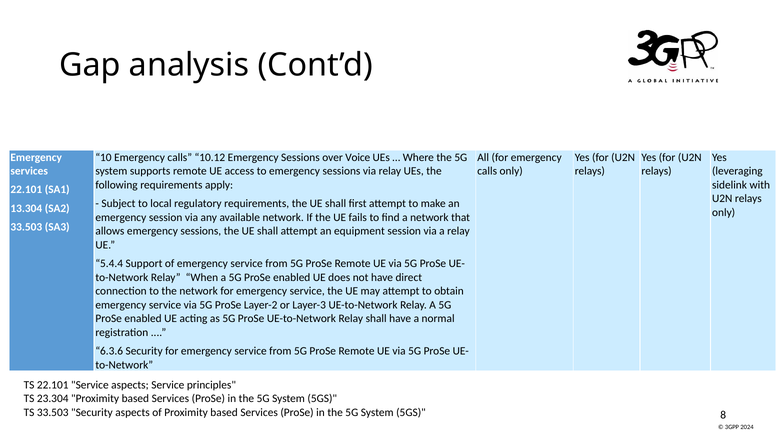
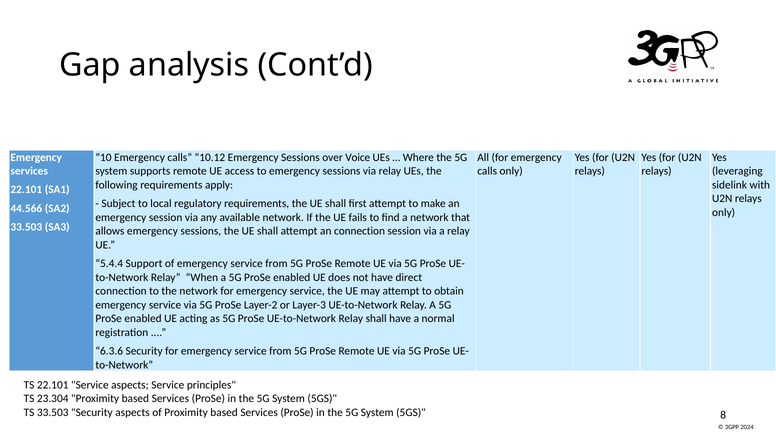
13.304: 13.304 -> 44.566 (26, 208)
an equipment: equipment -> connection (360, 231)
